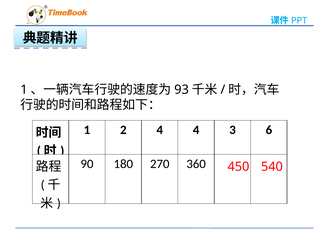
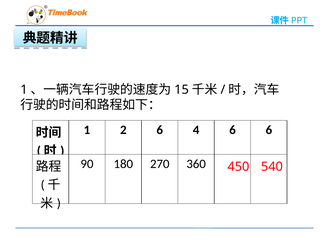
93: 93 -> 15 (182, 90)
2 4: 4 -> 6 (160, 130)
4 3: 3 -> 6 (232, 130)
